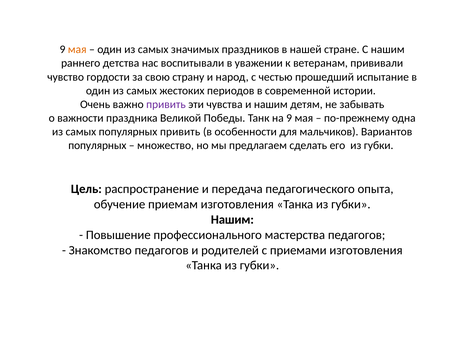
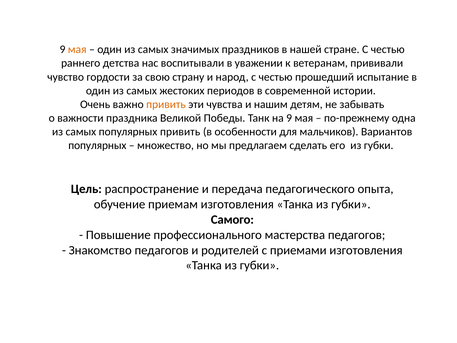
стране С нашим: нашим -> честью (388, 49)
привить colour: purple -> orange (166, 104)
Нашим: Нашим -> Самого (232, 220)
